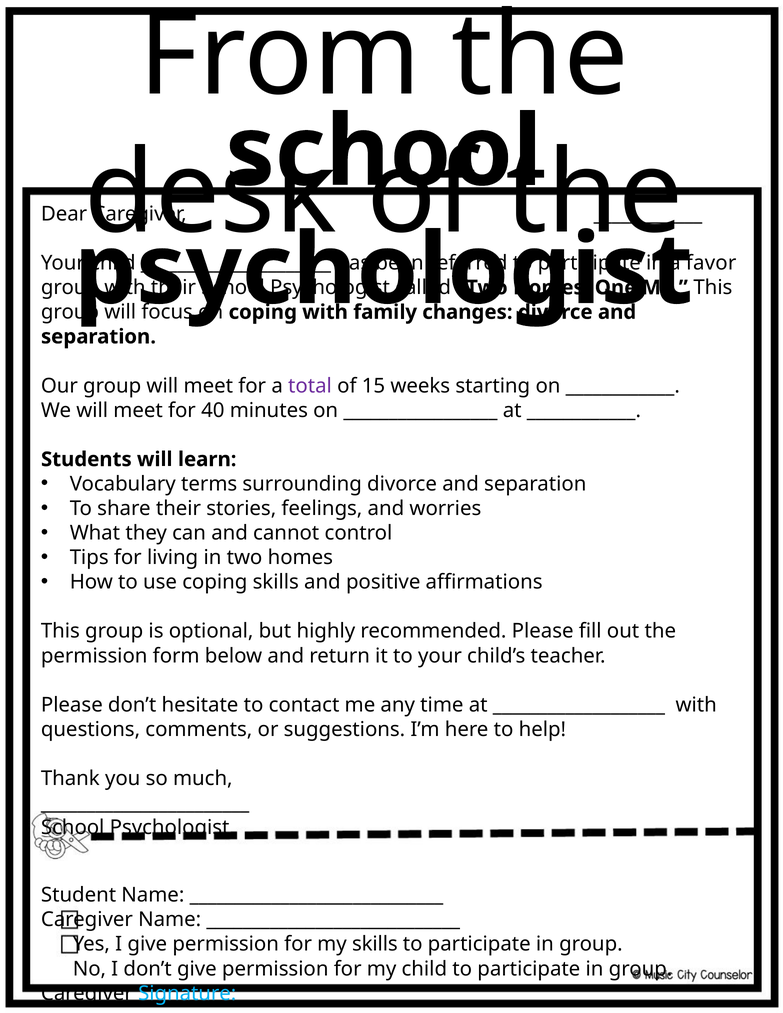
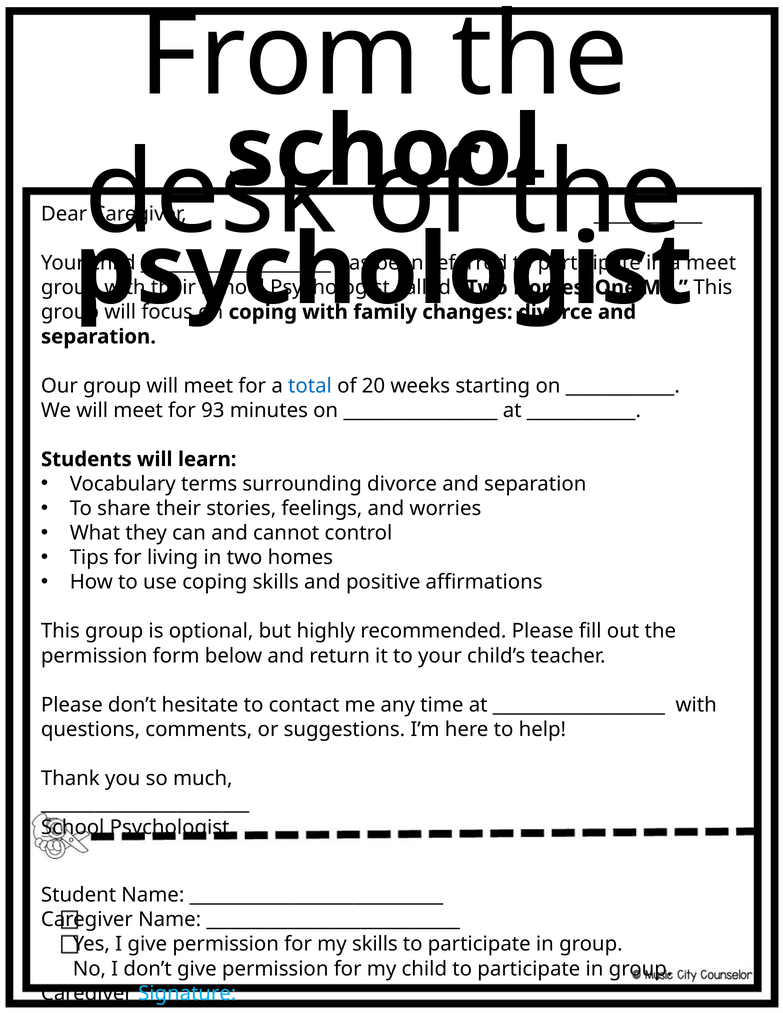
favor: favor -> meet (711, 263)
total colour: purple -> blue (310, 386)
15: 15 -> 20 (373, 386)
40: 40 -> 93 (213, 410)
